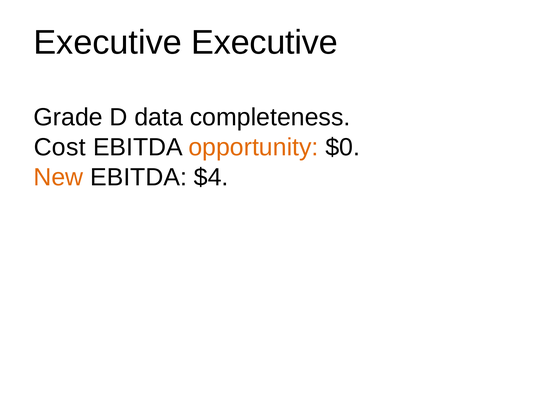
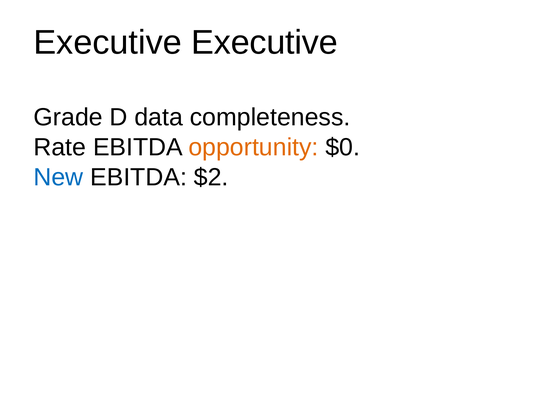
Cost: Cost -> Rate (60, 147)
New colour: orange -> blue (58, 177)
$4: $4 -> $2 (211, 177)
